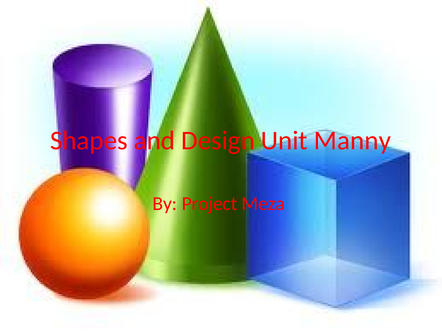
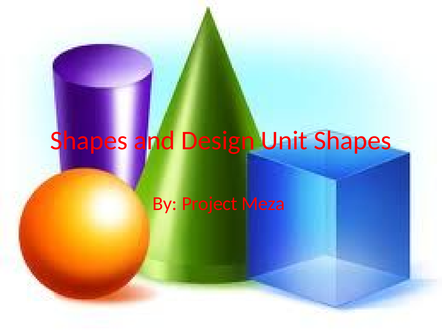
Unit Manny: Manny -> Shapes (353, 140)
